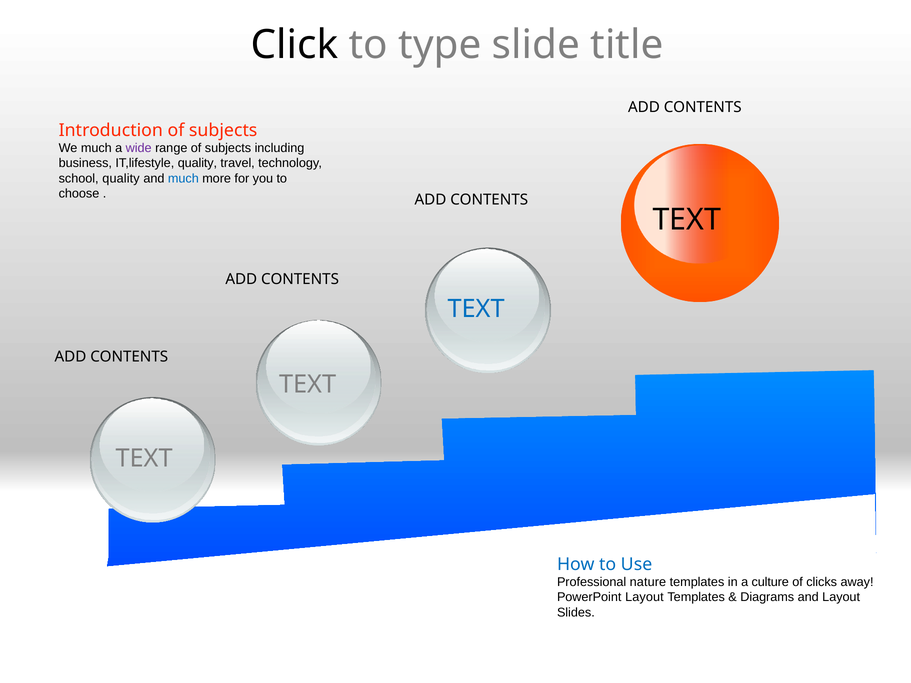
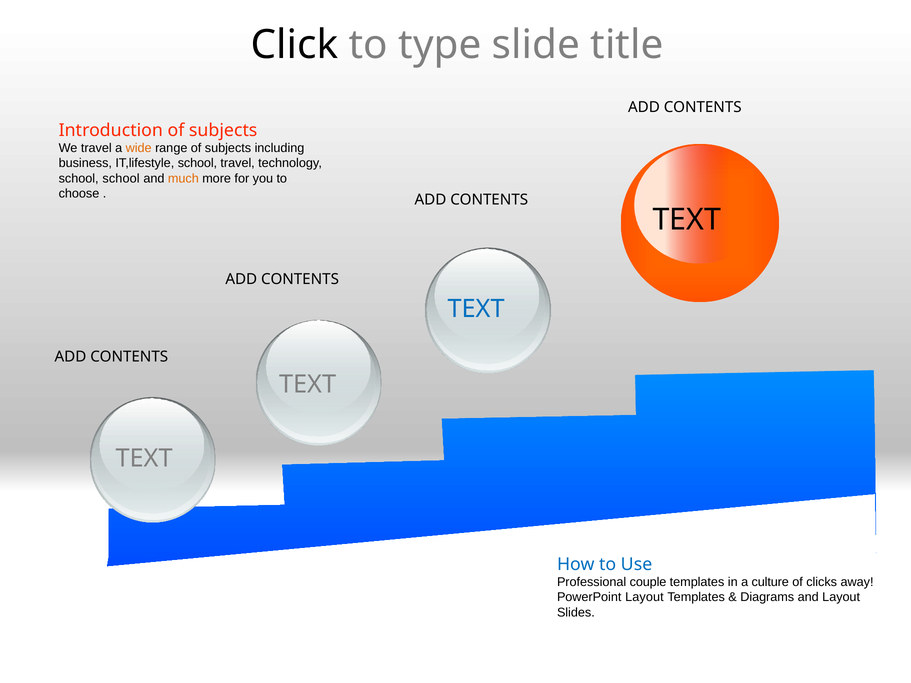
We much: much -> travel (96, 148)
wide colour: purple -> orange (139, 148)
IT,lifestyle quality: quality -> school (197, 163)
school quality: quality -> school (121, 179)
much colour: blue -> orange (183, 179)
nature: nature -> couple (648, 582)
